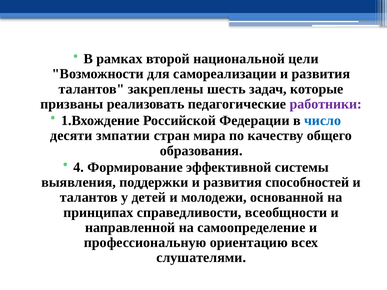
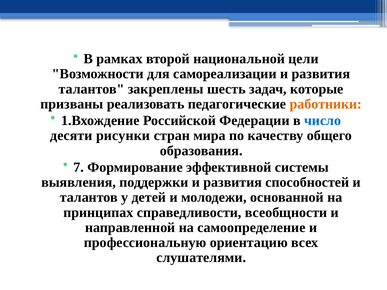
работники colour: purple -> orange (326, 104)
змпатии: змпатии -> рисунки (123, 136)
4: 4 -> 7 (79, 167)
